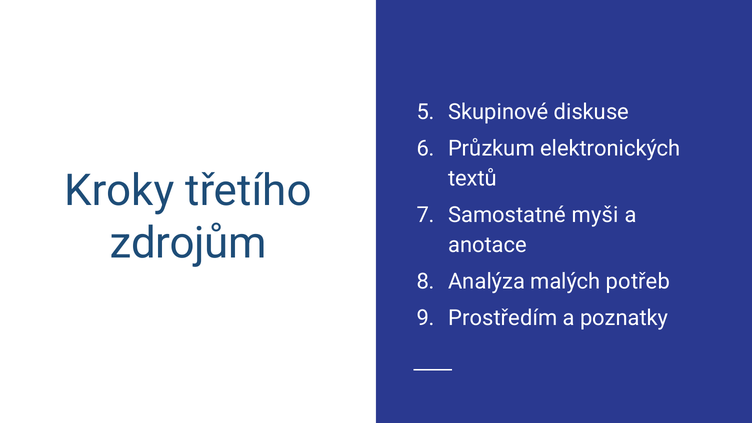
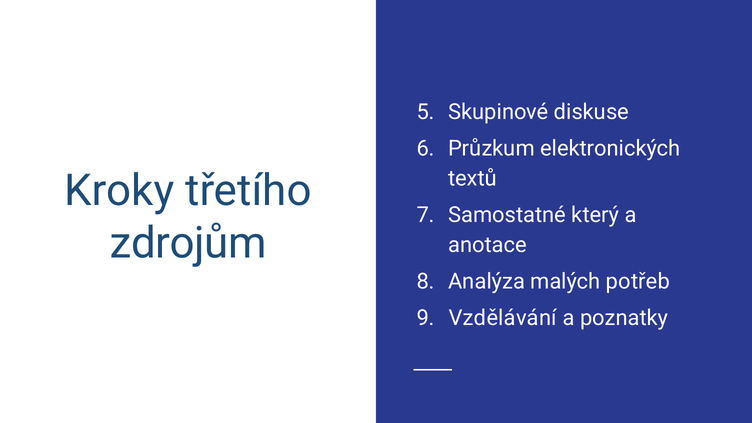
myši: myši -> který (595, 215)
Prostředím: Prostředím -> Vzdělávání (503, 318)
